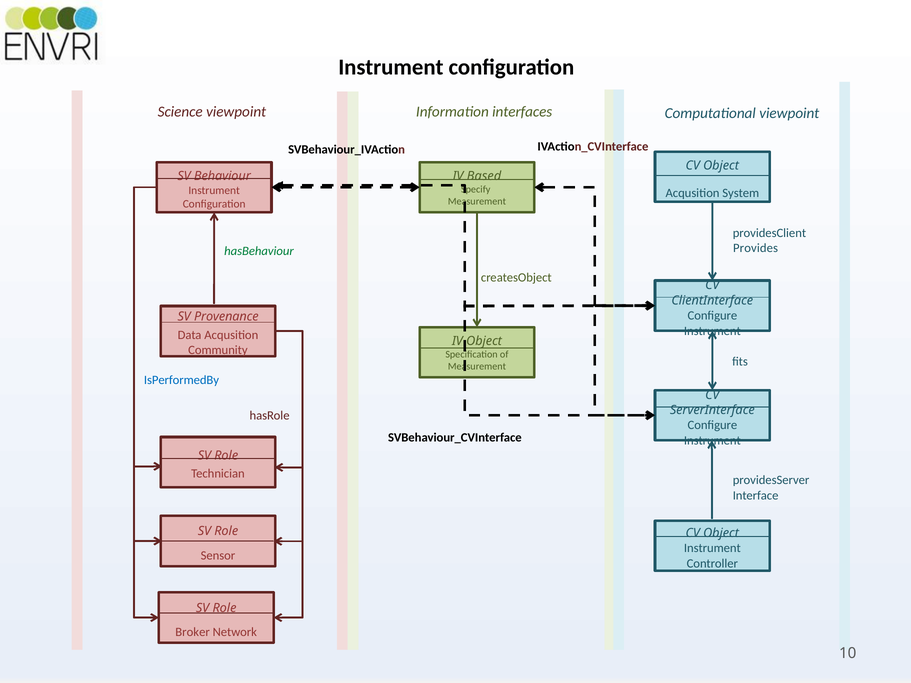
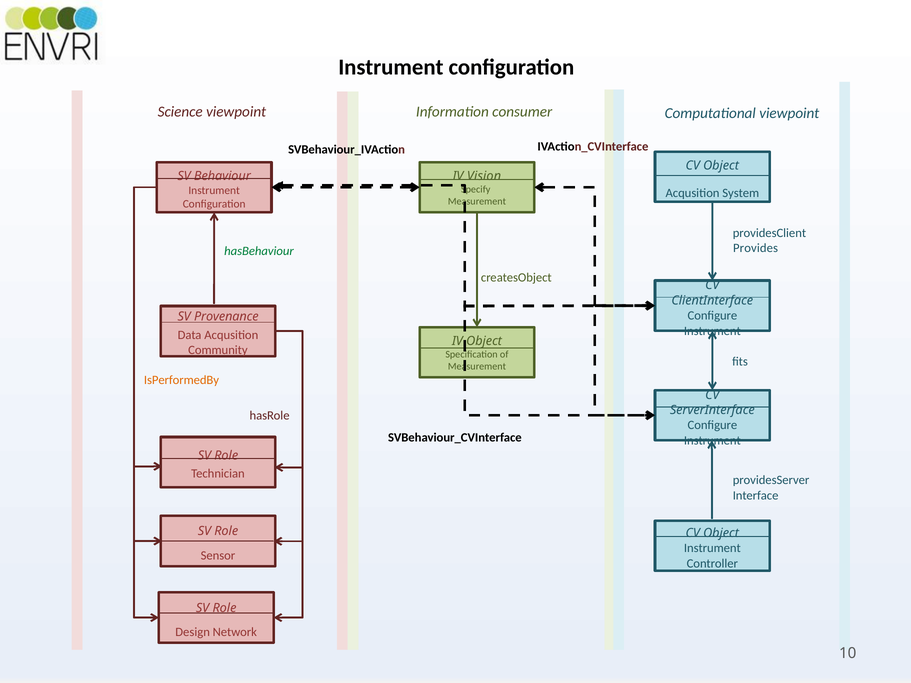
interfaces: interfaces -> consumer (522, 112)
Based: Based -> Vision (484, 176)
IsPerformedBy colour: blue -> orange (181, 380)
Broker: Broker -> Design (193, 632)
